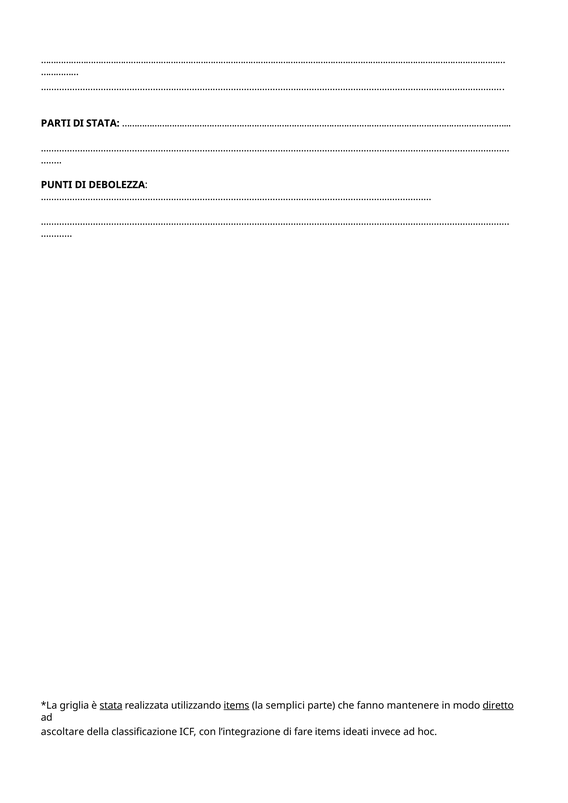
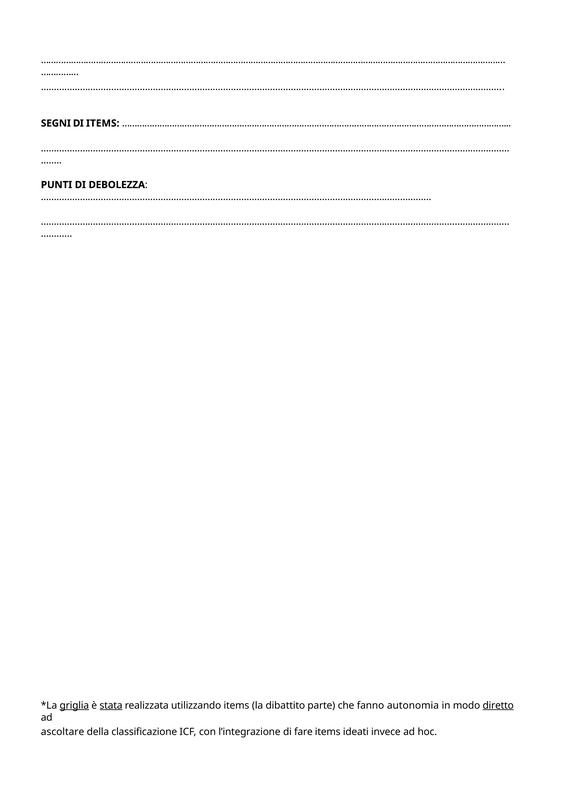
PARTI: PARTI -> SEGNI (56, 123)
DI STATA: STATA -> ITEMS (103, 123)
griglia underline: none -> present (74, 705)
items underline: present -> none (236, 705)
semplici: semplici -> dibattito (285, 705)
mantenere: mantenere -> autonomia (413, 705)
